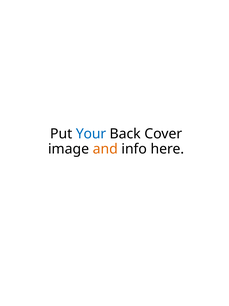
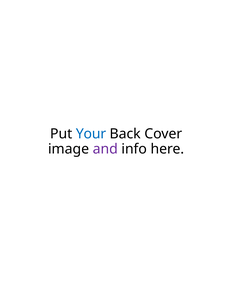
and colour: orange -> purple (105, 149)
